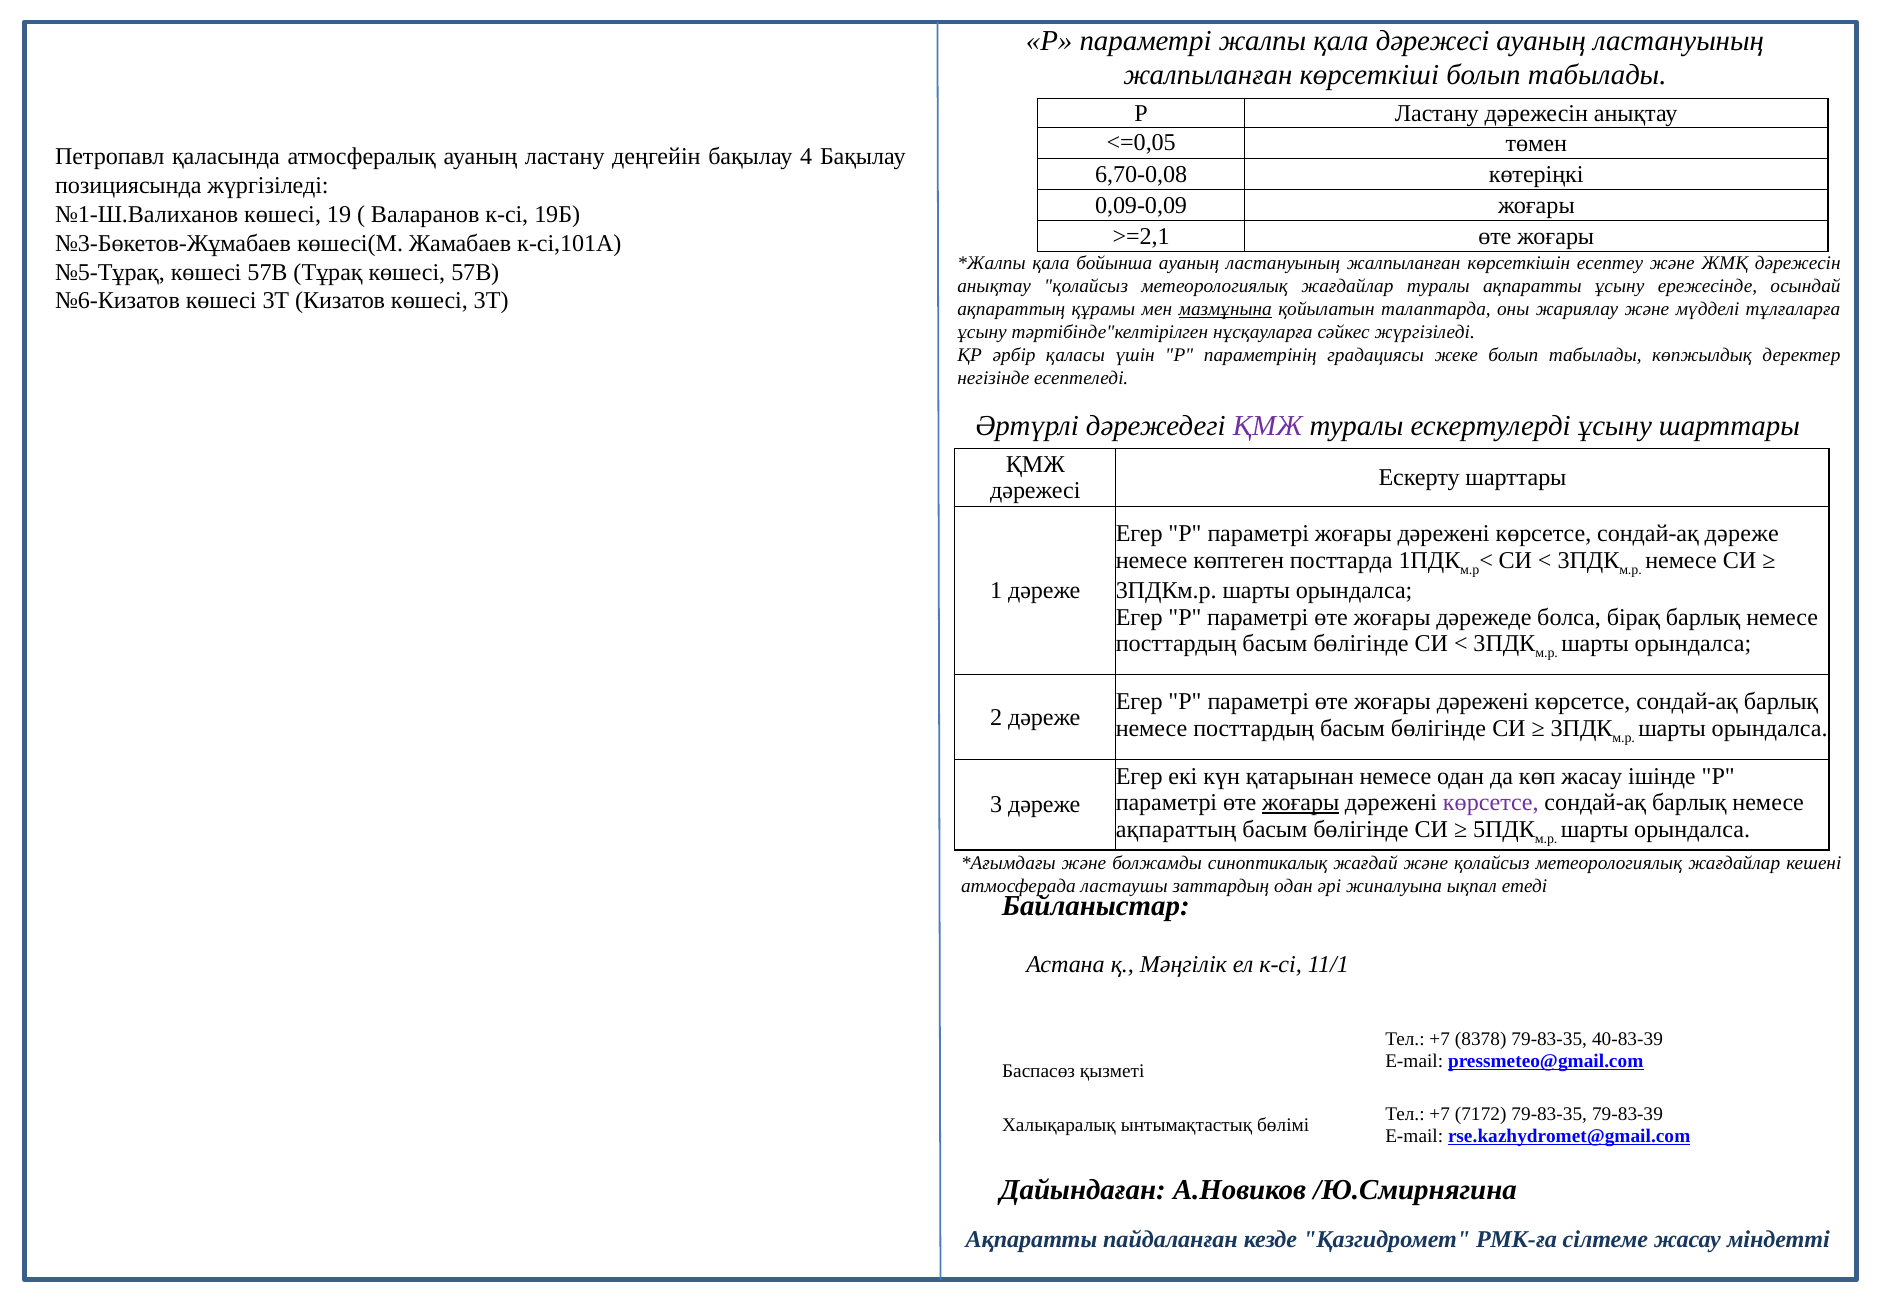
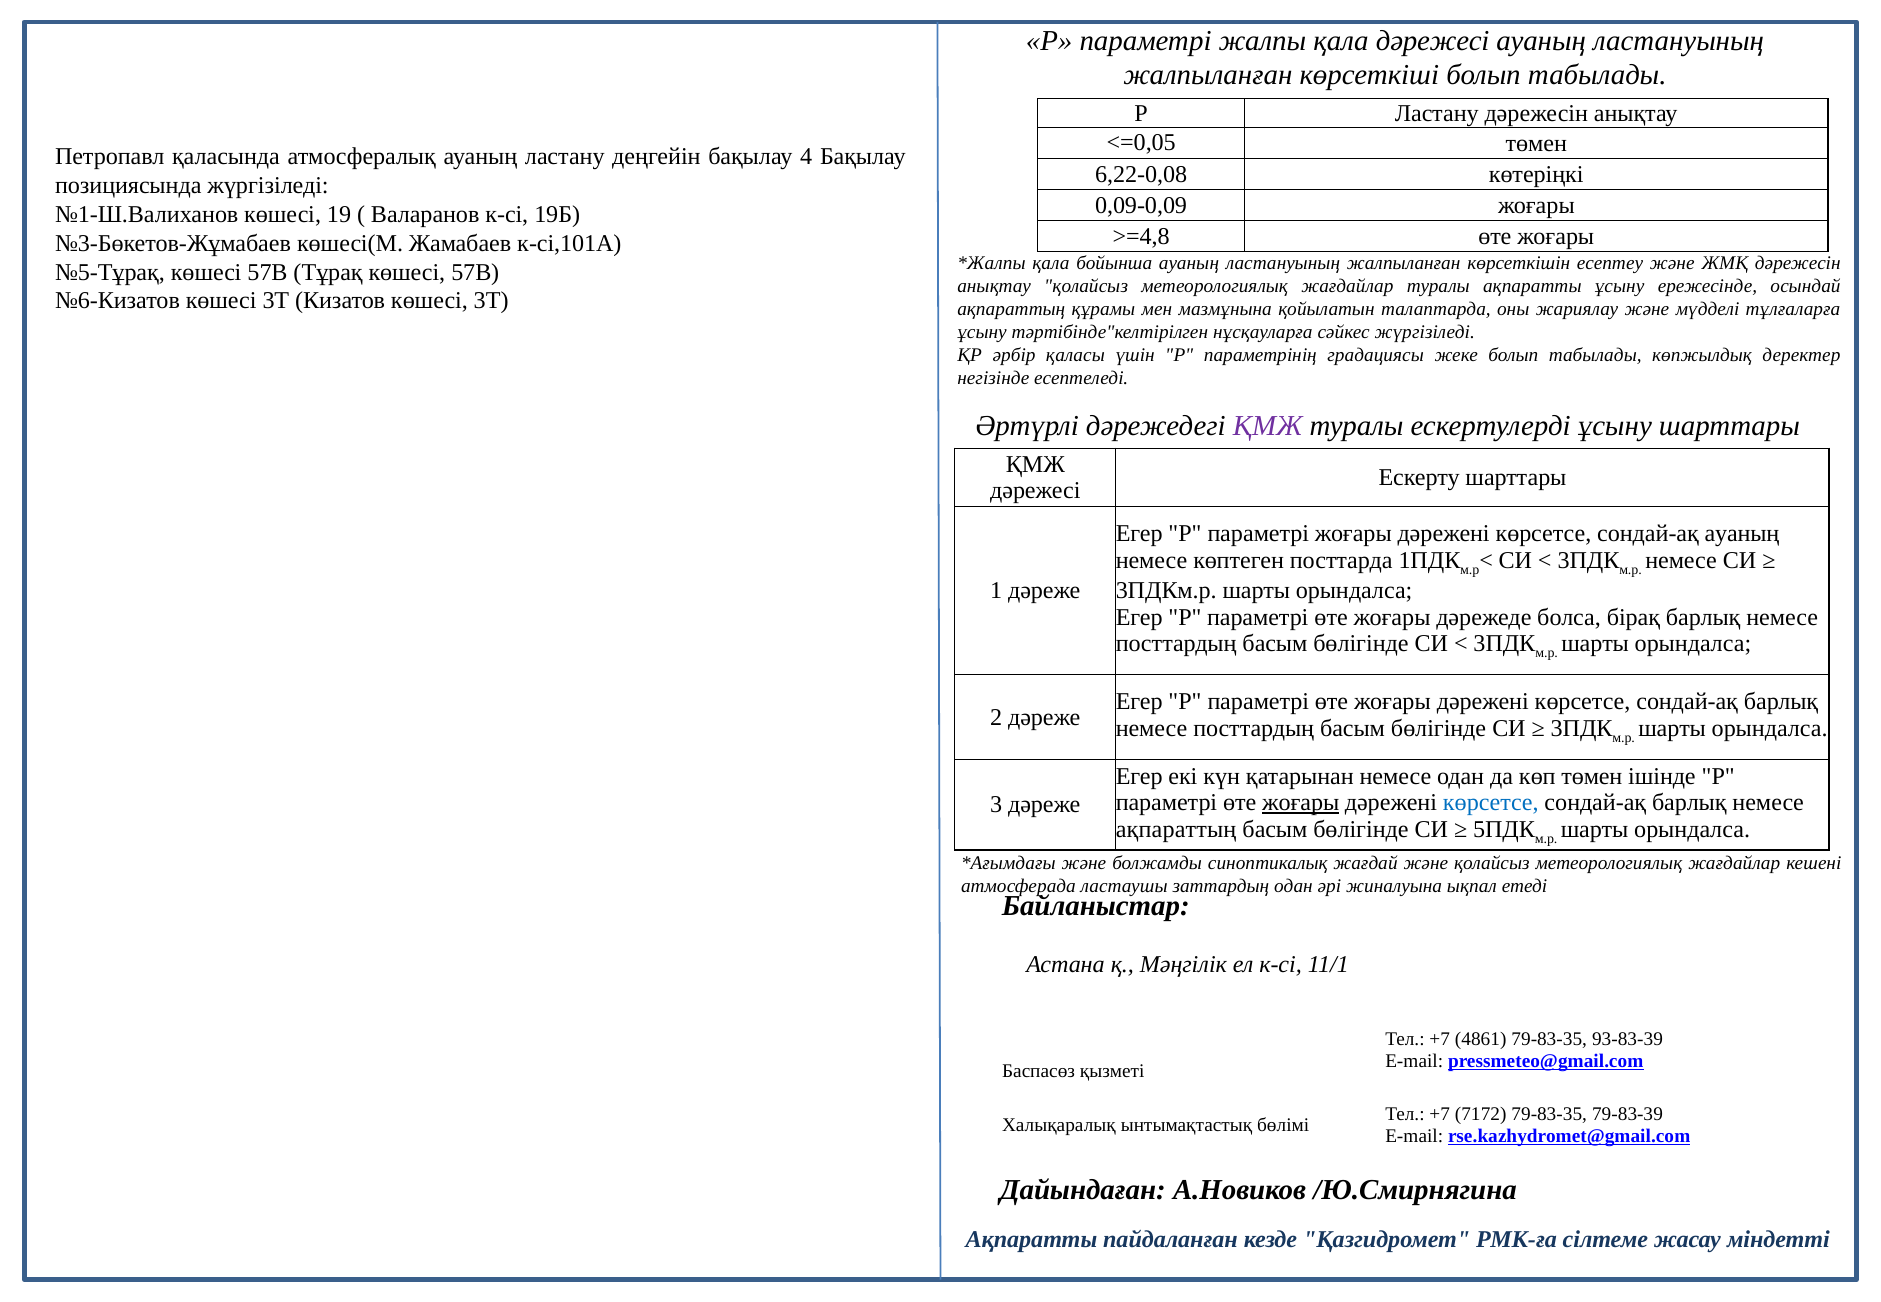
6,70-0,08: 6,70-0,08 -> 6,22-0,08 (1141, 174)
>=2,1: >=2,1 -> >=4,8 (1141, 236)
мазмұнына underline: present -> none (1225, 309)
сондай-ақ дәреже: дәреже -> ауаның (1742, 534)
көп жасау: жасау -> төмен (1592, 776)
көрсетсе colour: purple -> blue (1491, 803)
8378: 8378 -> 4861 (1481, 1040)
40-83-39: 40-83-39 -> 93-83-39 (1627, 1040)
